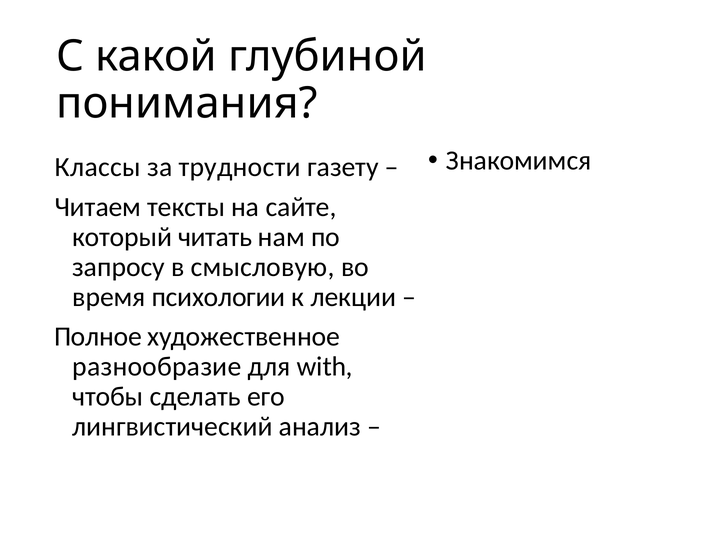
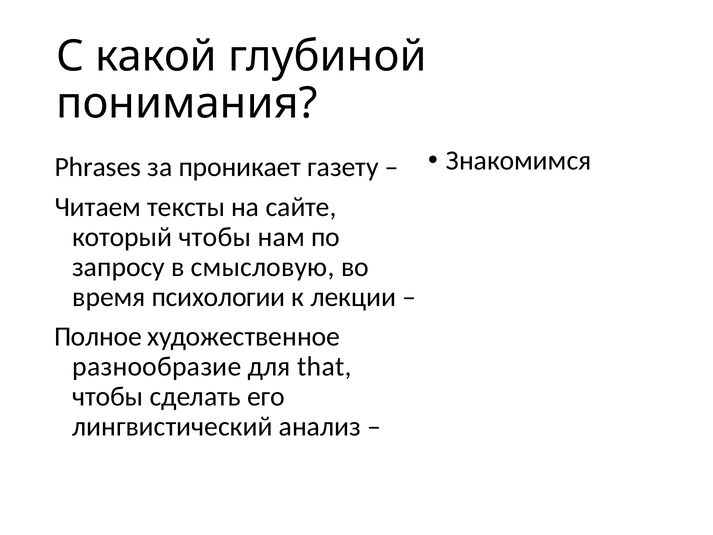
Классы: Классы -> Phrases (98, 167)
трудности: трудности -> проникает (240, 167)
который читать: читать -> чтобы (215, 237)
with: with -> that (325, 366)
